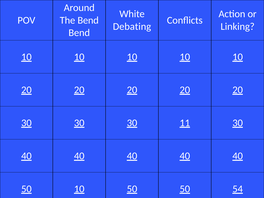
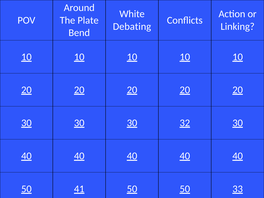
The Bend: Bend -> Plate (88, 20)
11: 11 -> 32 (185, 123)
50 10: 10 -> 41 (79, 189)
54: 54 -> 33 (238, 189)
